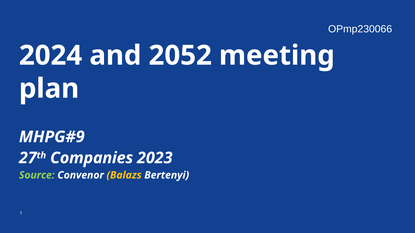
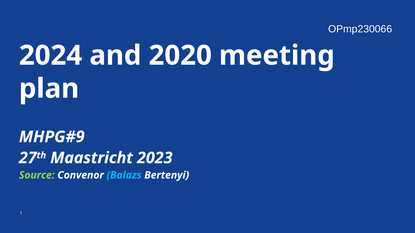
2052: 2052 -> 2020 (180, 56)
Companies: Companies -> Maastricht (92, 158)
Balazs colour: yellow -> light blue (124, 175)
